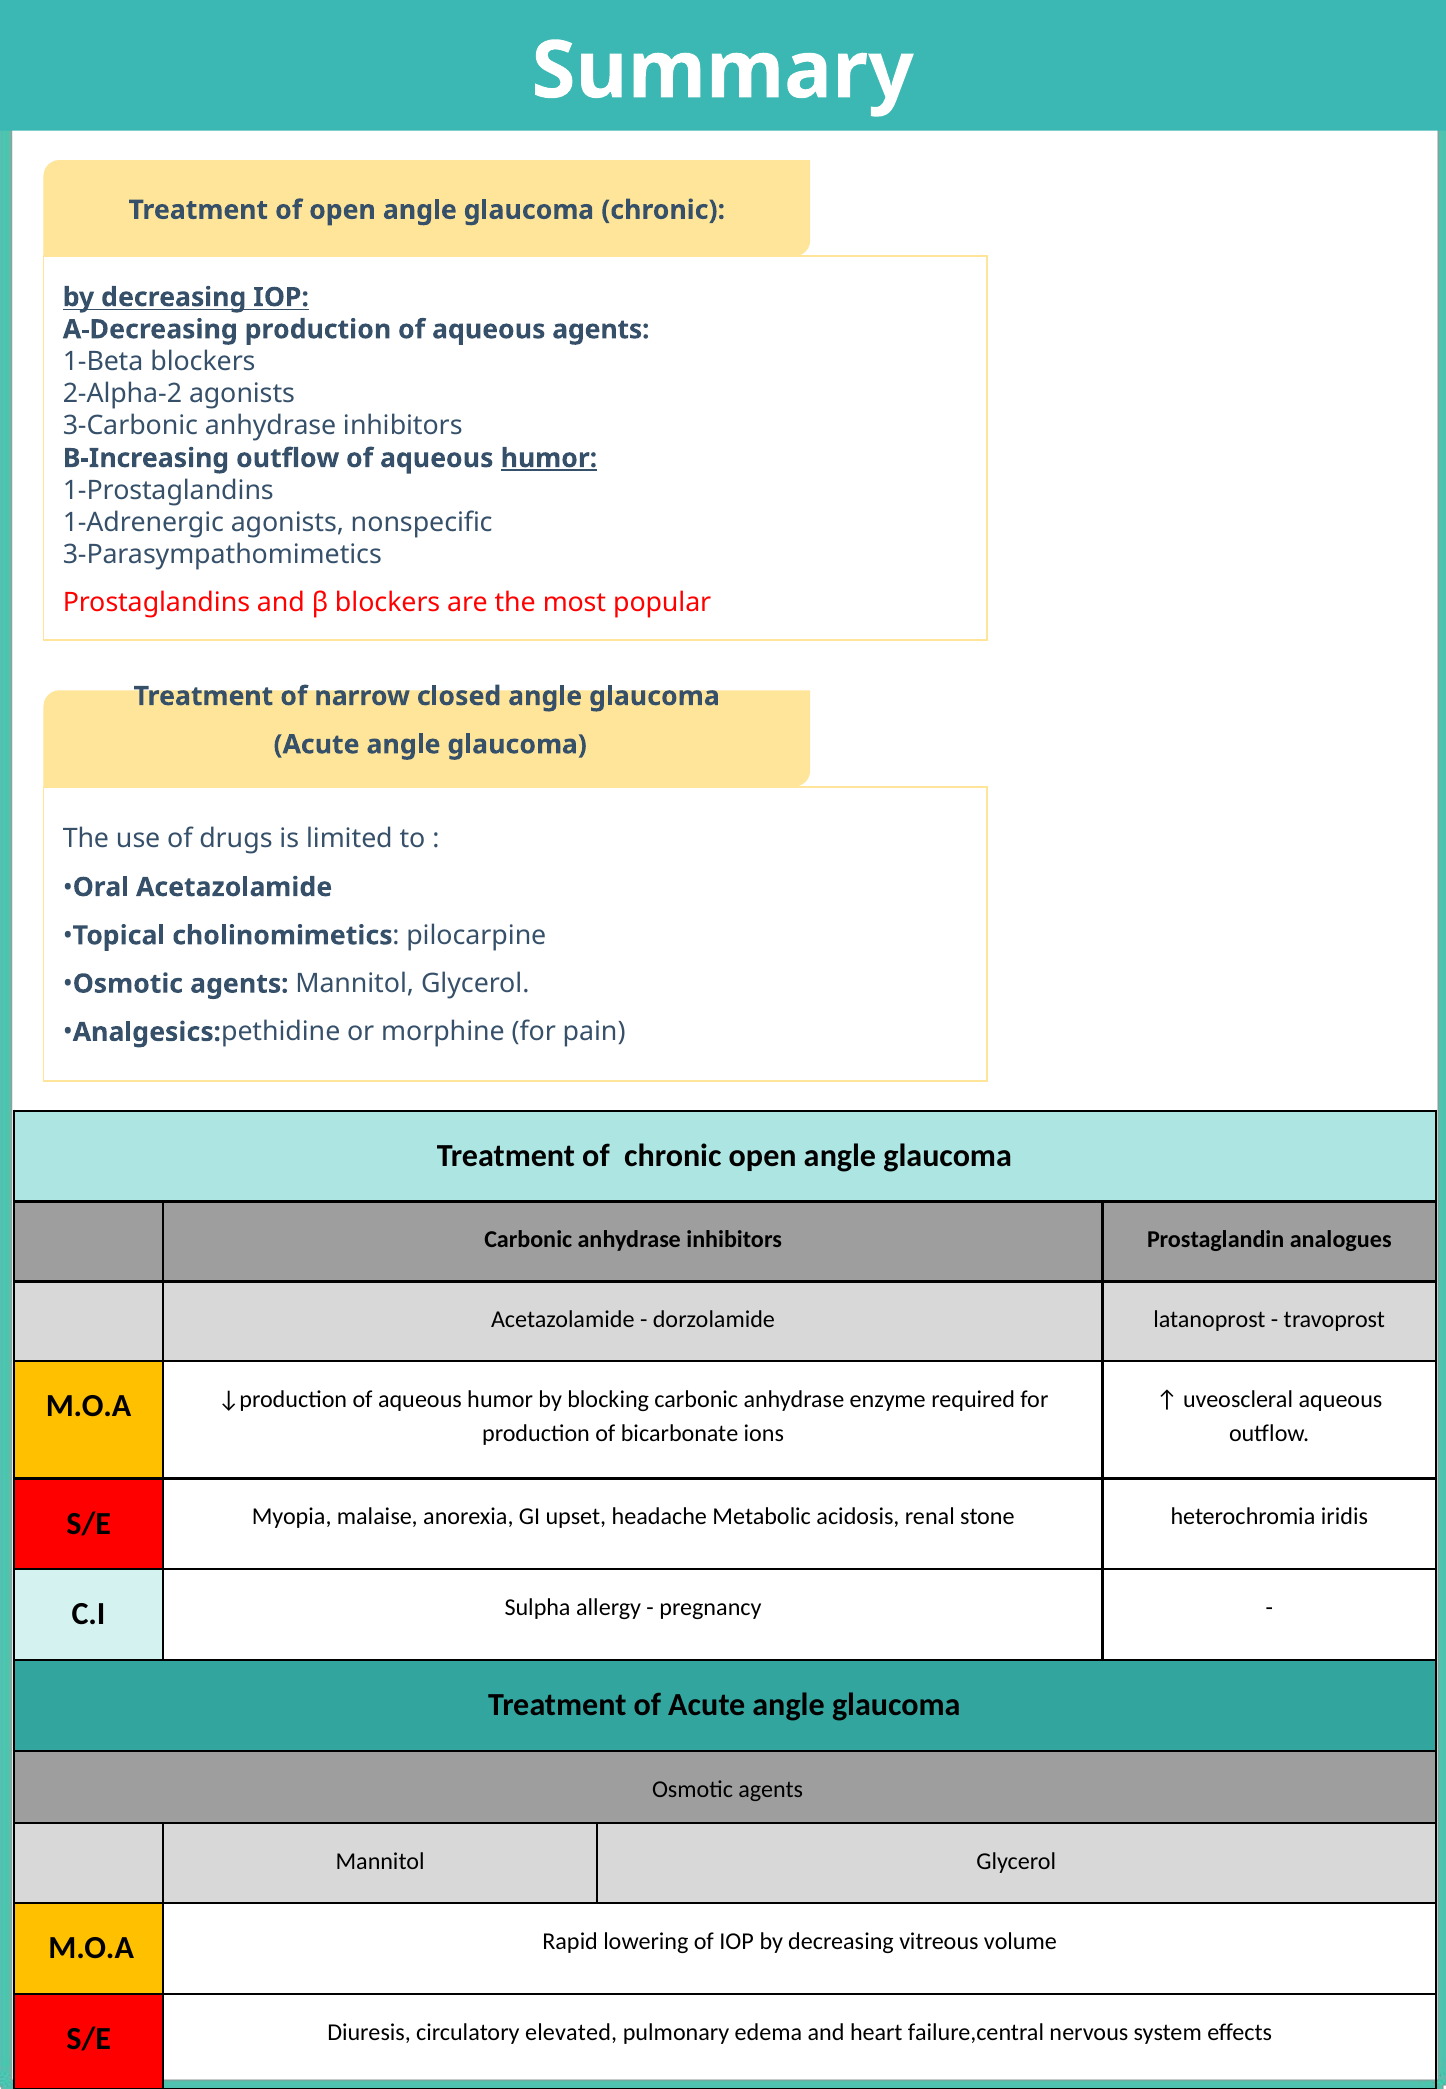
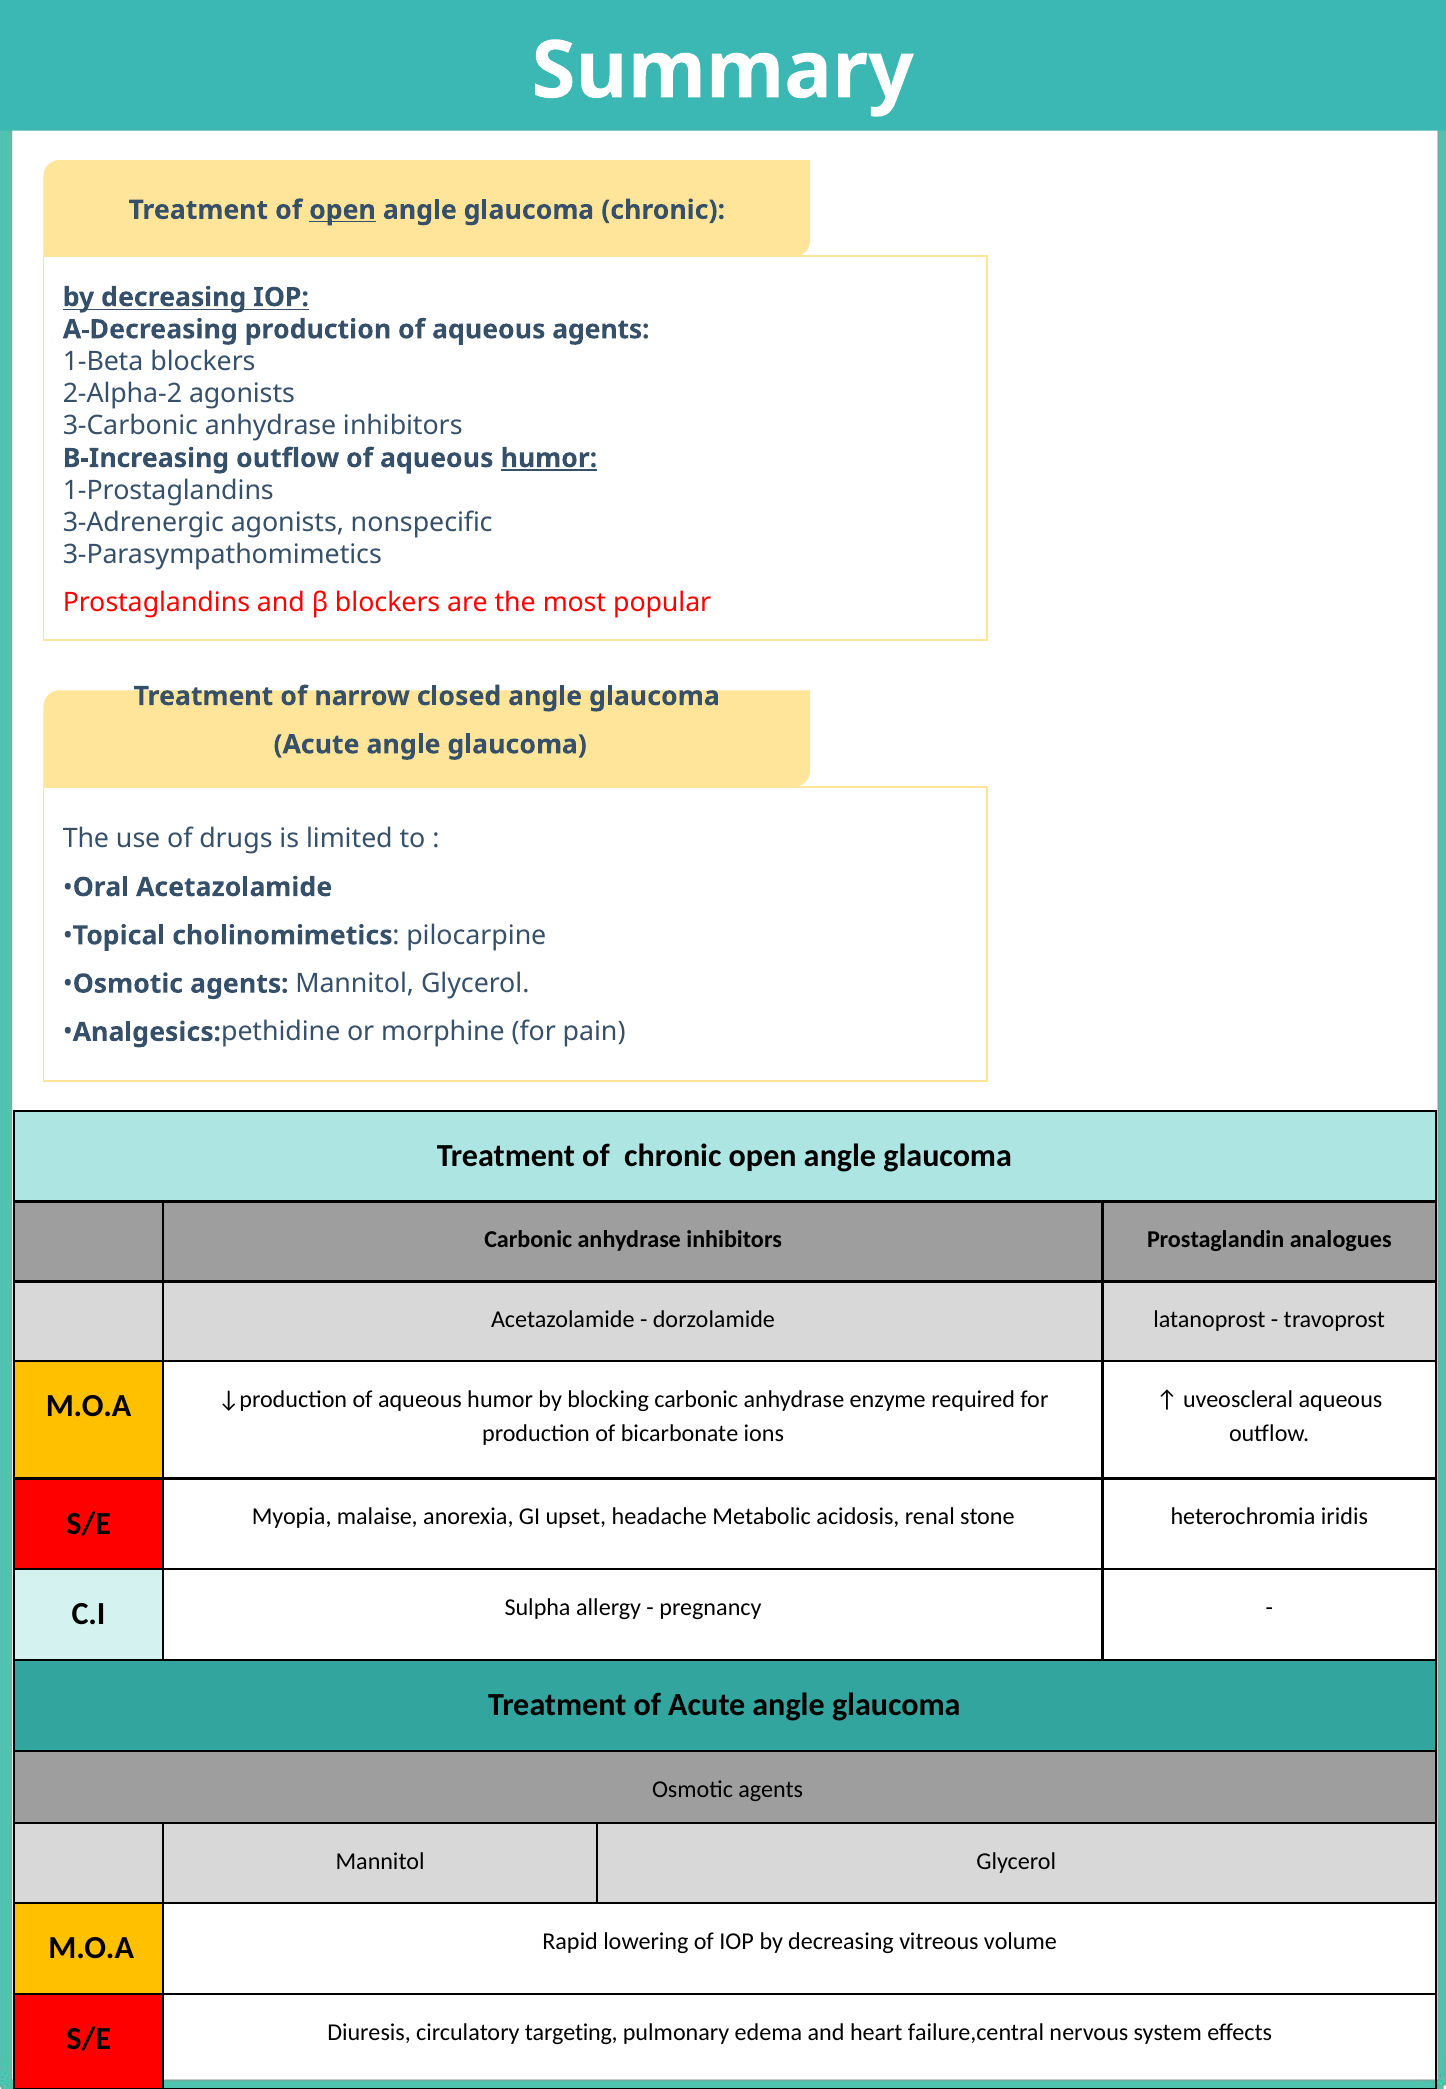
open underline: none -> present (342, 210)
1-Adrenergic: 1-Adrenergic -> 3-Adrenergic (143, 523)
elevated: elevated -> targeting (571, 2032)
